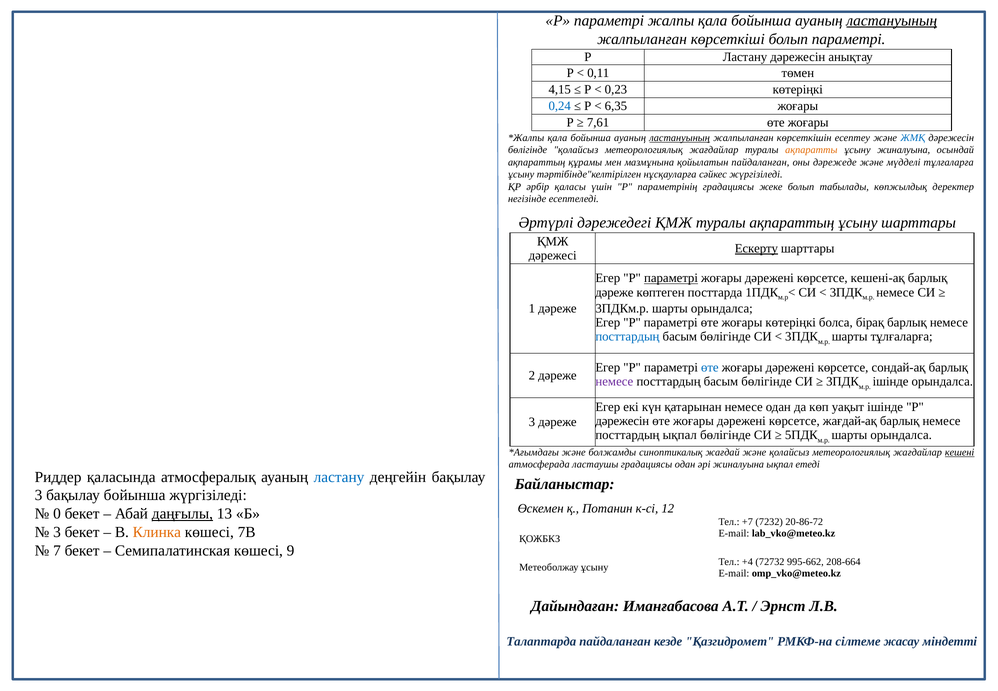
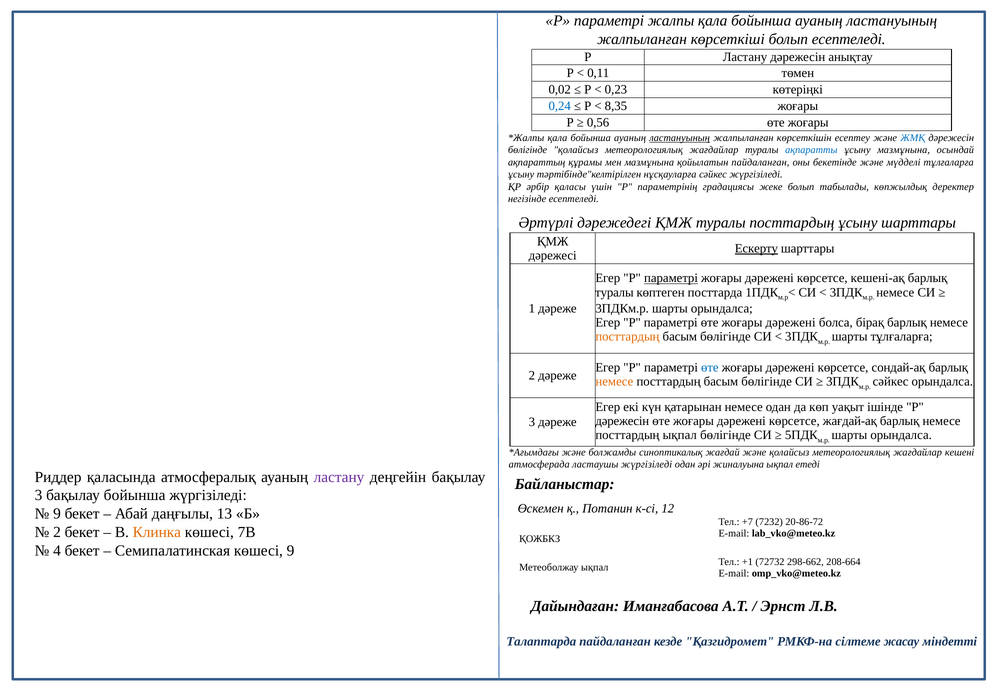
ластануының underline: present -> none (892, 21)
болып параметрі: параметрі -> есептеледі (849, 39)
4,15: 4,15 -> 0,02 (560, 89)
6,35: 6,35 -> 8,35 (616, 106)
7,61: 7,61 -> 0,56 (598, 122)
ақпаратты colour: orange -> blue (811, 150)
ұсыну жиналуына: жиналуына -> мазмұнына (904, 150)
дәрежеде: дәрежеде -> бекетінде (835, 162)
туралы ақпараттың: ақпараттың -> посттардың (792, 222)
дәреже: дәреже -> туралы (614, 292)
көтеріңкі: көтеріңкі -> дәрежені (791, 323)
посттардың colour: blue -> orange (627, 337)
немесе colour: purple -> orange (614, 382)
ішінде: ішінде -> сәйкес (891, 382)
кешені underline: present -> none (960, 452)
ластаушы градациясы: градациясы -> жүргізіледі (647, 464)
ластану colour: blue -> purple (339, 477)
0: 0 -> 9 (57, 514)
даңғылы underline: present -> none (182, 514)
3: 3 -> 2 (57, 532)
7: 7 -> 4 (57, 551)
+4: +4 -> +1 (747, 562)
995-662: 995-662 -> 298-662 (805, 562)
Метеоболжау ұсыну: ұсыну -> ықпал (595, 567)
